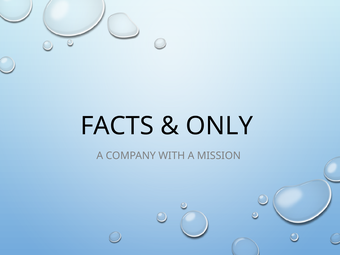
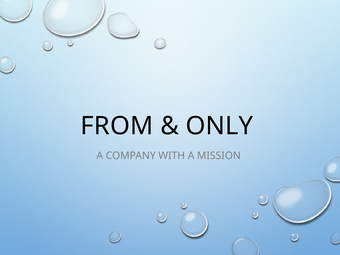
FACTS: FACTS -> FROM (117, 126)
